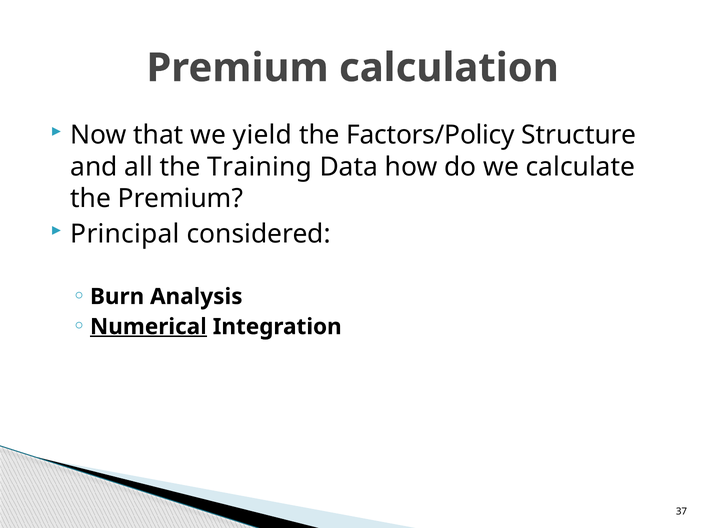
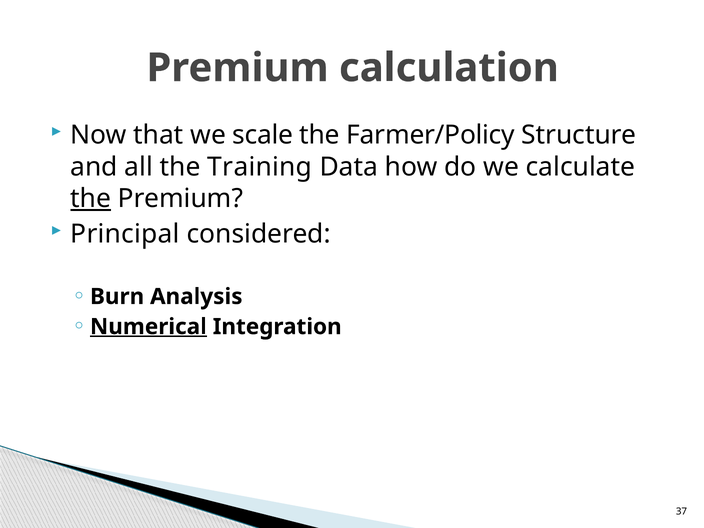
yield: yield -> scale (263, 135)
Factors/Policy: Factors/Policy -> Farmer/Policy (431, 135)
the underline: none -> present (91, 199)
